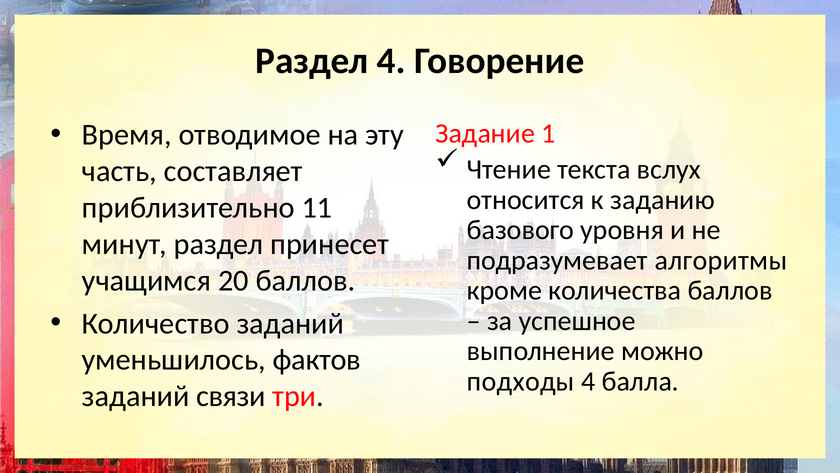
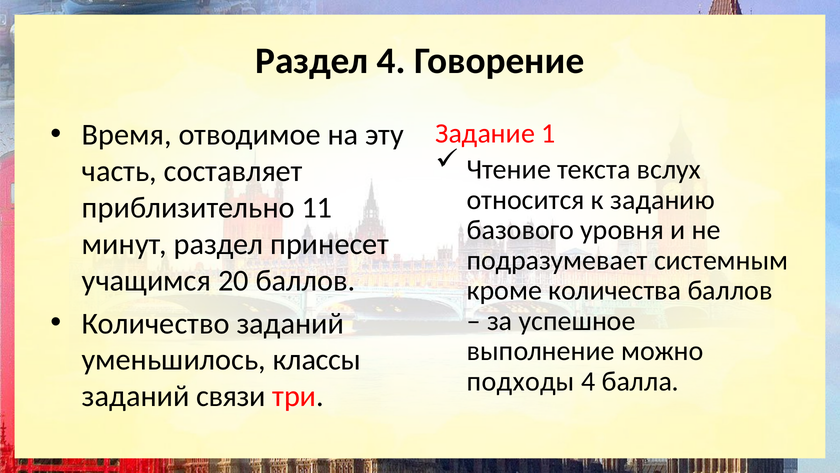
алгоритмы: алгоритмы -> системным (721, 260)
фактов: фактов -> классы (317, 360)
